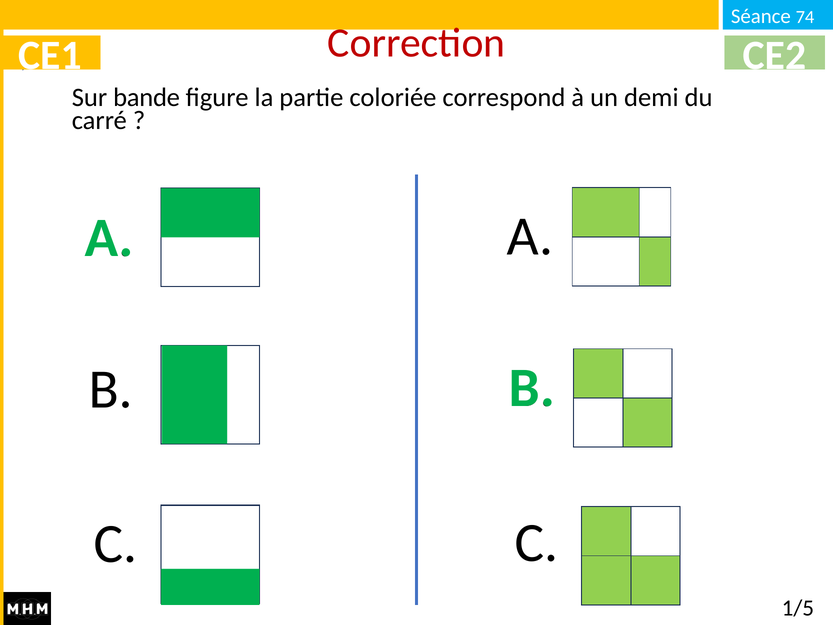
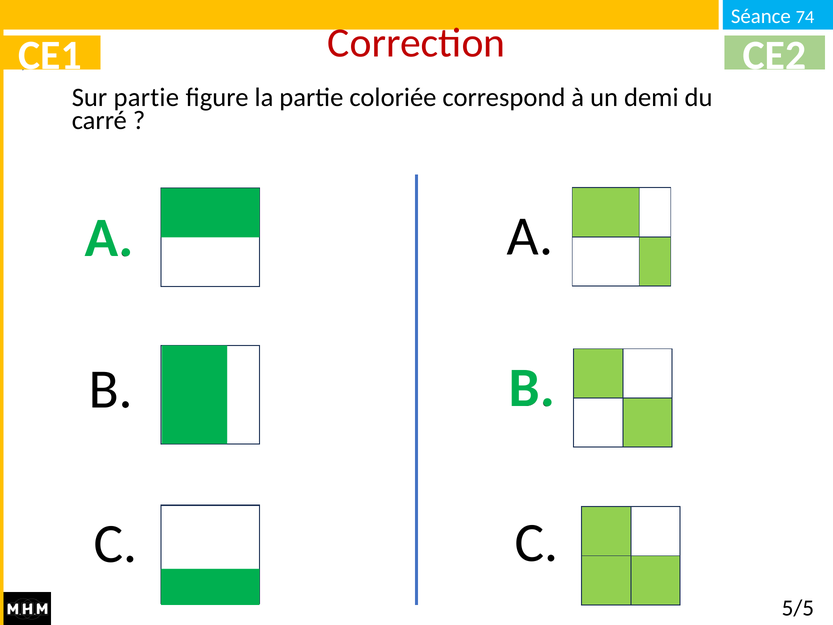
Sur bande: bande -> partie (146, 98)
1/5: 1/5 -> 5/5 (798, 608)
